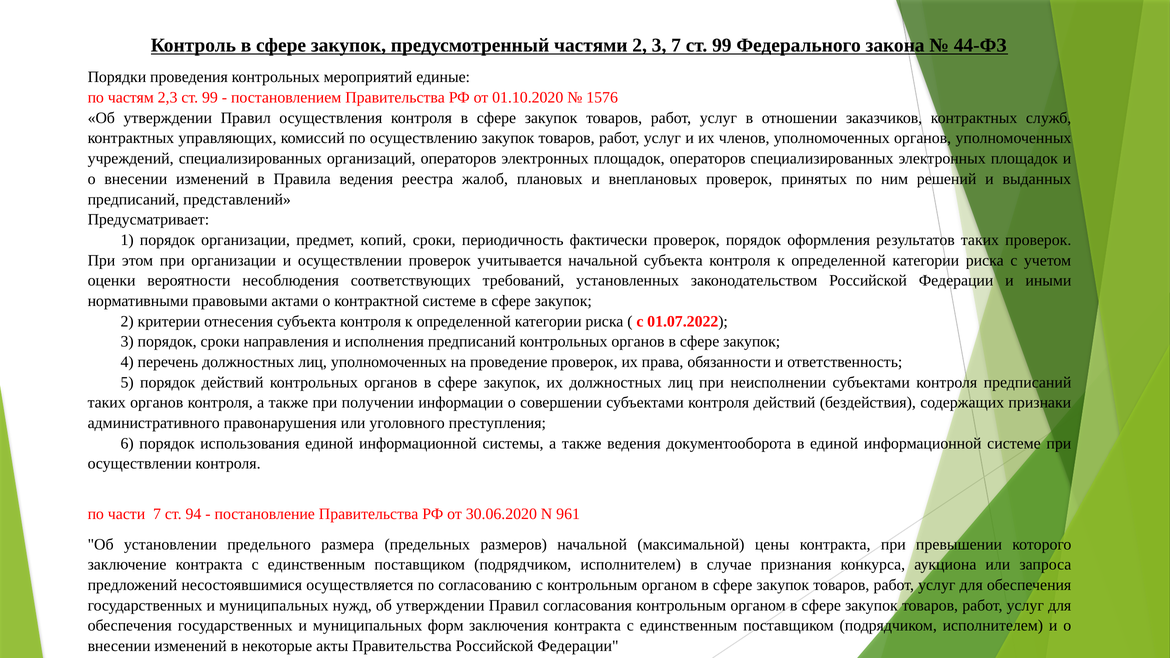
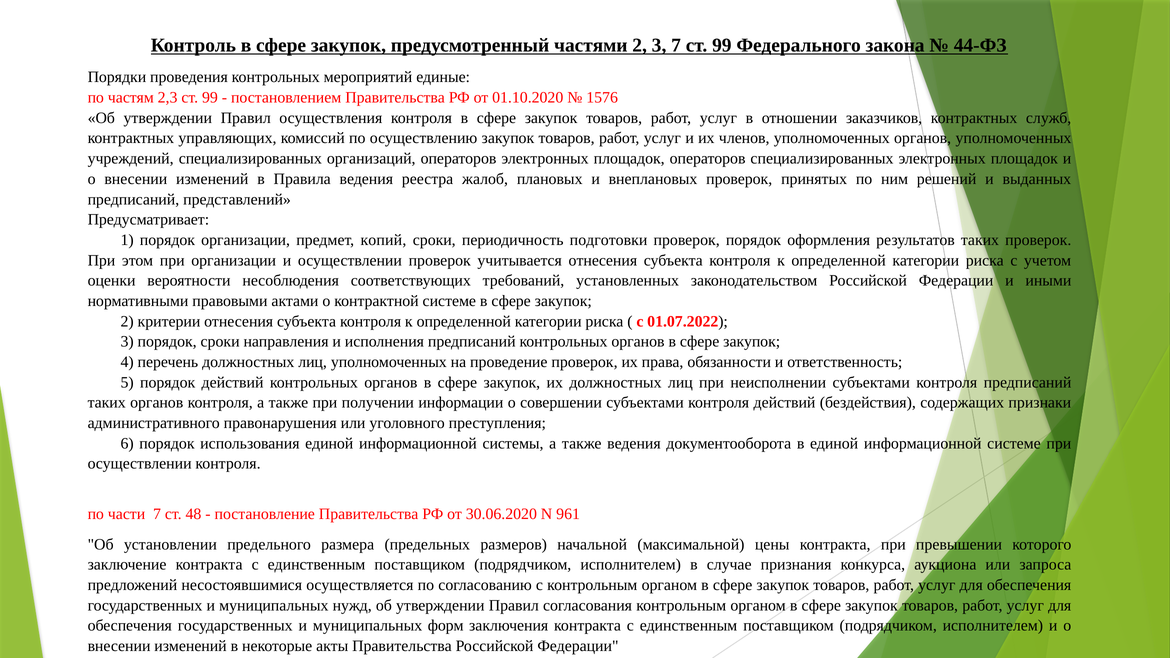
фактически: фактически -> подготовки (609, 240)
учитывается начальной: начальной -> отнесения (603, 260)
94: 94 -> 48 (194, 514)
